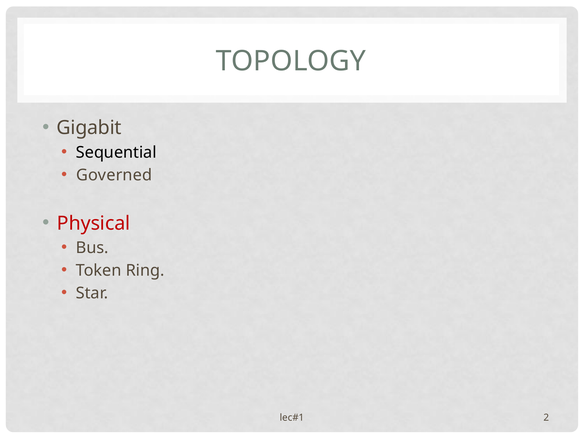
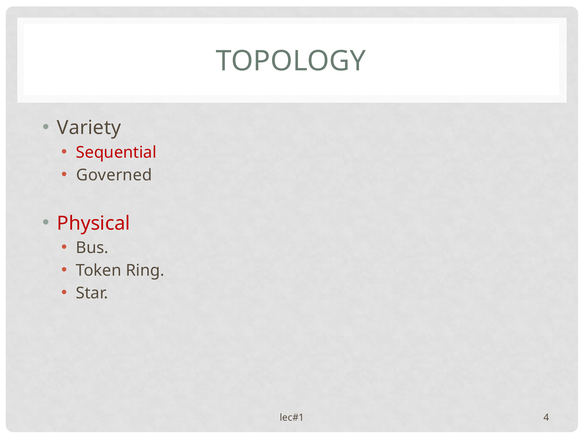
Gigabit: Gigabit -> Variety (89, 128)
Sequential colour: black -> red (116, 152)
2: 2 -> 4 (546, 417)
